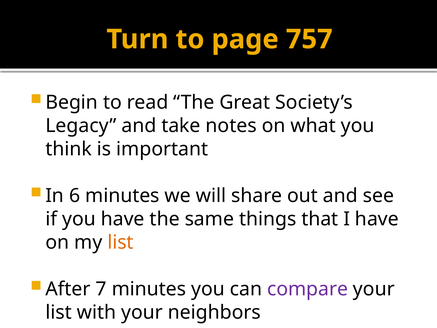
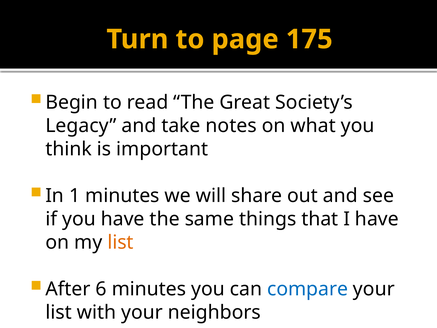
757: 757 -> 175 (309, 39)
6: 6 -> 1 (75, 195)
7: 7 -> 6 (101, 289)
compare colour: purple -> blue (308, 289)
